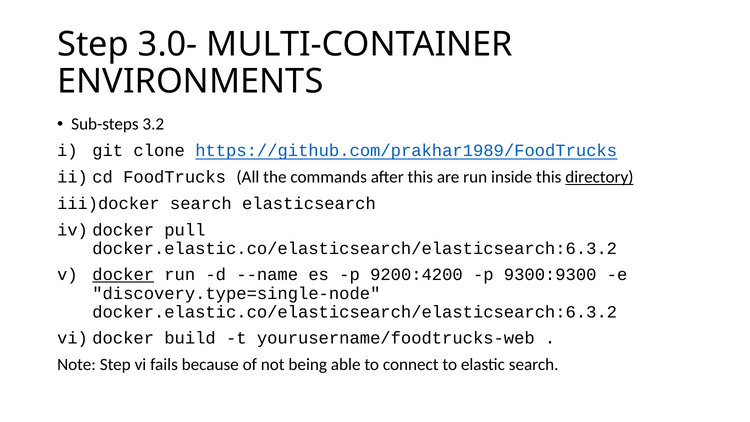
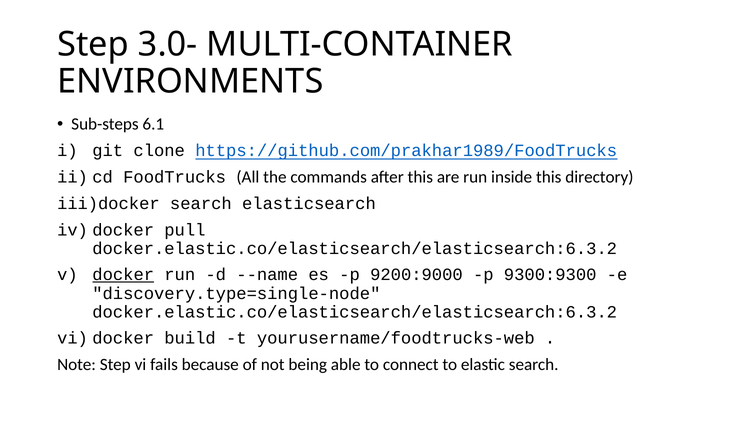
3.2: 3.2 -> 6.1 (153, 124)
directory underline: present -> none (599, 177)
9200:4200: 9200:4200 -> 9200:9000 (416, 275)
